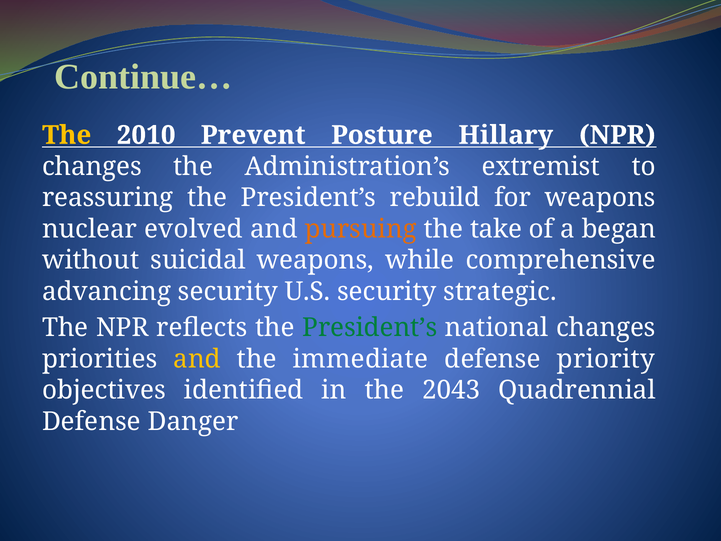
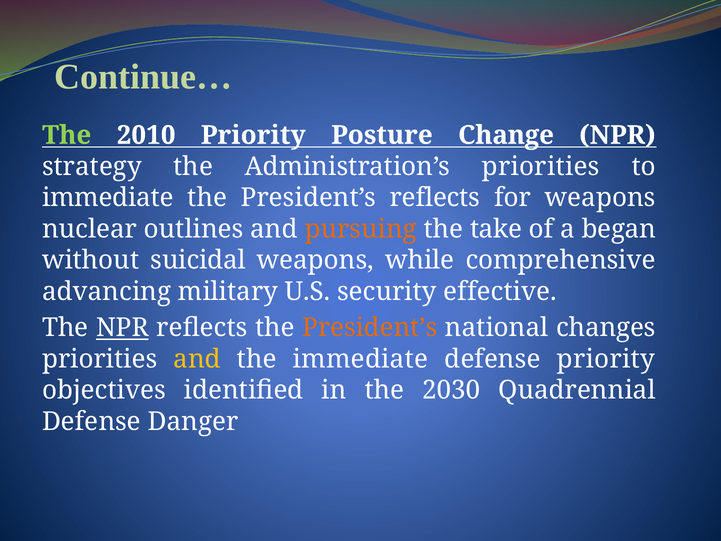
The colour: yellow -> light green (67, 135)
2010 Prevent: Prevent -> Priority (253, 135)
Hillary: Hillary -> Change (506, 135)
changes: changes -> strategy (92, 166)
Administration’s extremist: extremist -> priorities (541, 166)
reassuring: reassuring -> immediate (108, 198)
President’s rebuild: rebuild -> reflects (435, 198)
evolved: evolved -> outlines (194, 229)
advancing security: security -> military (228, 291)
strategic: strategic -> effective (500, 291)
NPR underline: none -> present (122, 328)
President’s colour: green -> orange (370, 328)
2043: 2043 -> 2030 (451, 390)
